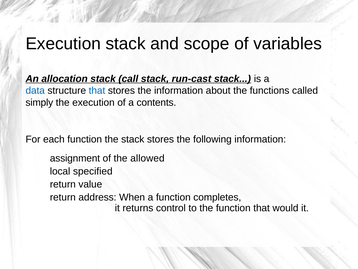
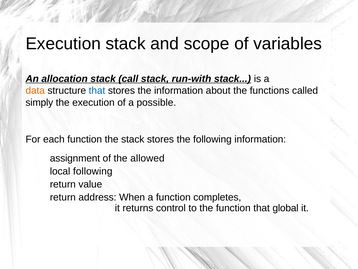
run-cast: run-cast -> run-with (192, 79)
data colour: blue -> orange (35, 90)
contents: contents -> possible (156, 102)
local specified: specified -> following (93, 171)
would: would -> global (286, 208)
